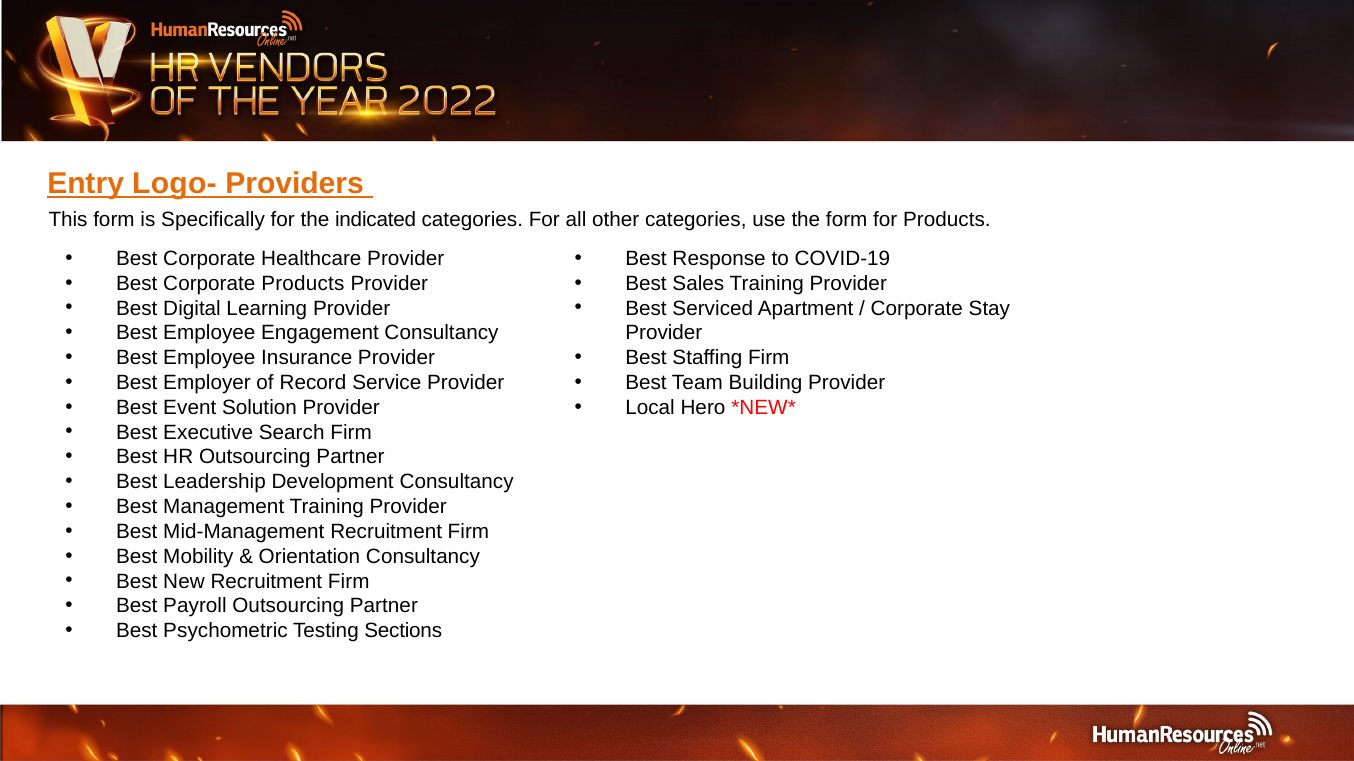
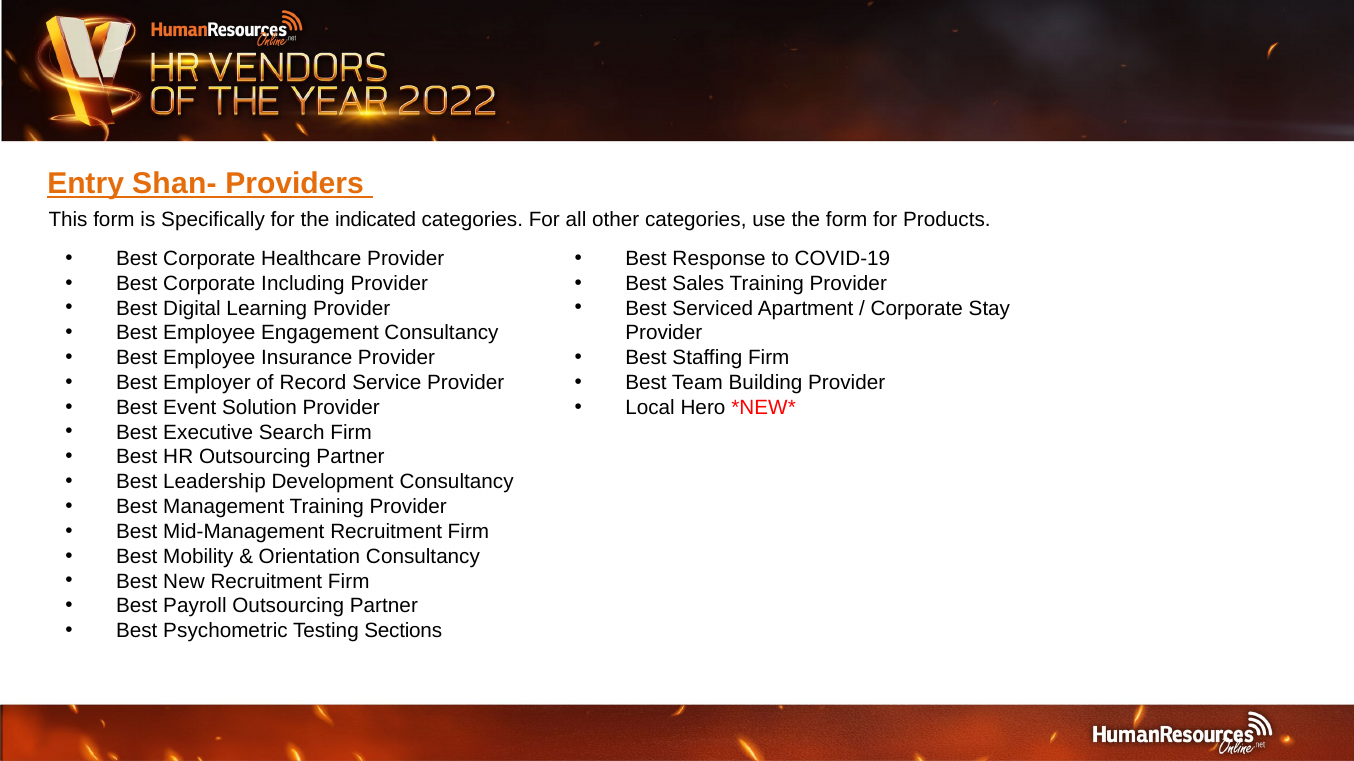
Logo-: Logo- -> Shan- (174, 184)
Corporate Products: Products -> Including (303, 284)
